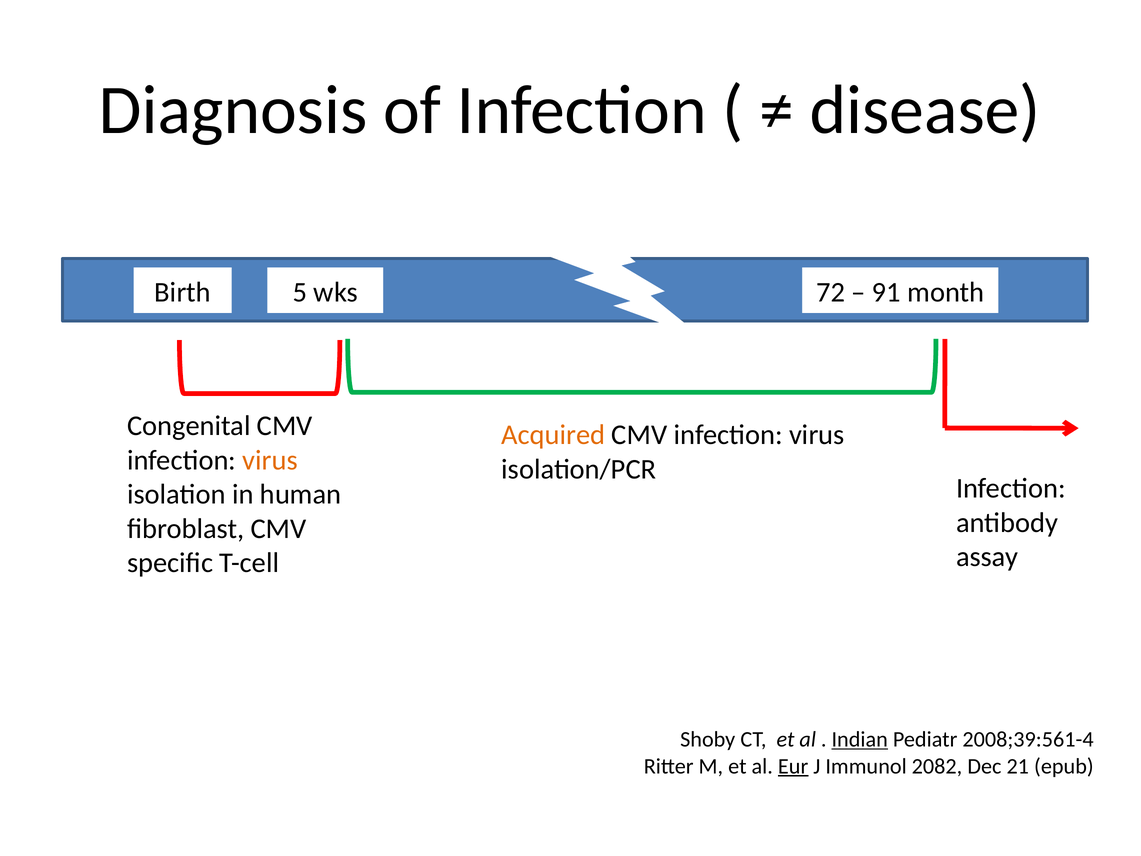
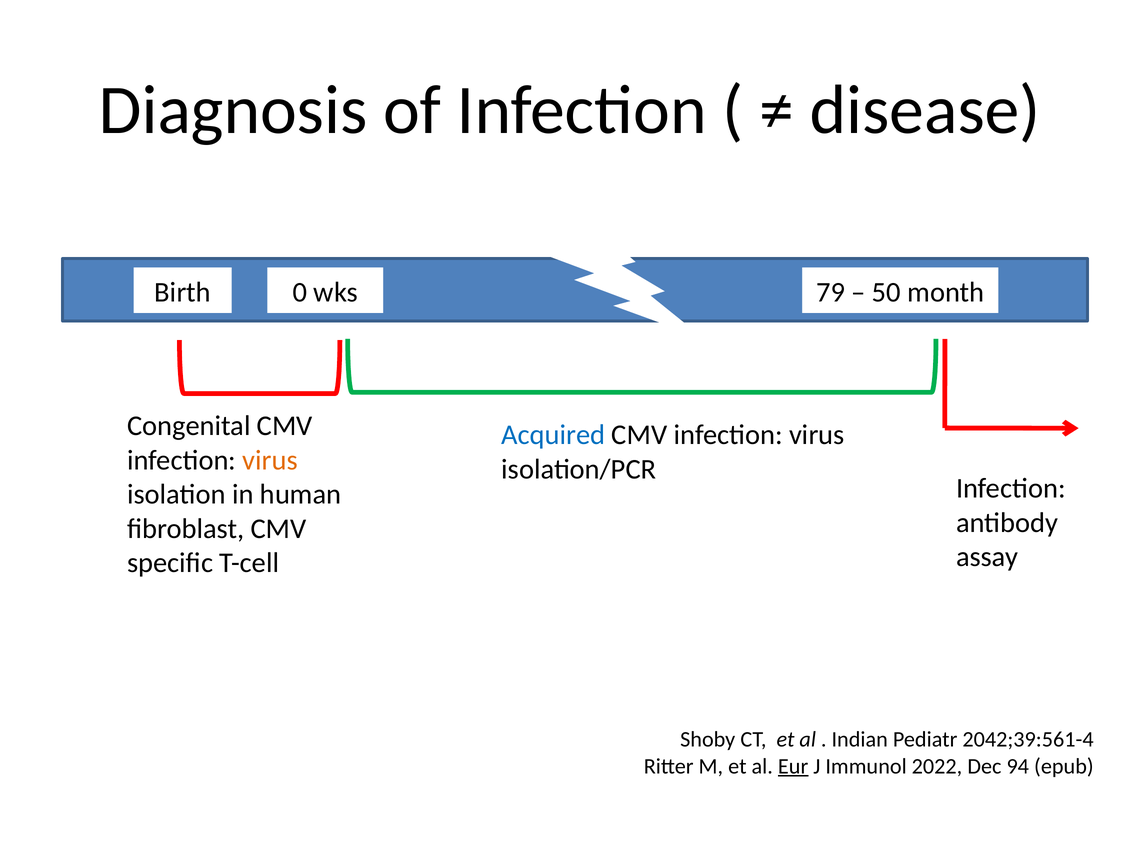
5: 5 -> 0 (300, 292)
72: 72 -> 79 (831, 292)
91: 91 -> 50 (886, 292)
Acquired colour: orange -> blue (553, 435)
Indian underline: present -> none (860, 739)
2008;39:561-4: 2008;39:561-4 -> 2042;39:561-4 (1028, 739)
2082: 2082 -> 2022 (937, 766)
21: 21 -> 94 (1018, 766)
